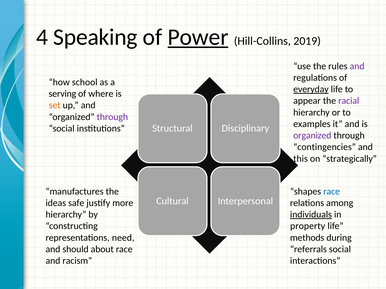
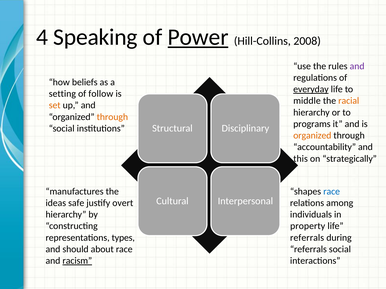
2019: 2019 -> 2008 (307, 41)
school: school -> beliefs (85, 82)
serving: serving -> setting (62, 94)
where: where -> follow (101, 94)
appear: appear -> middle (307, 101)
racial colour: purple -> orange (349, 101)
through colour: purple -> orange (112, 117)
examples: examples -> programs (312, 124)
organized colour: purple -> orange (312, 136)
contingencies: contingencies -> accountability (325, 147)
more: more -> overt (123, 203)
individuals underline: present -> none (311, 215)
need: need -> types (123, 238)
methods: methods -> referrals (307, 238)
racism underline: none -> present (77, 261)
